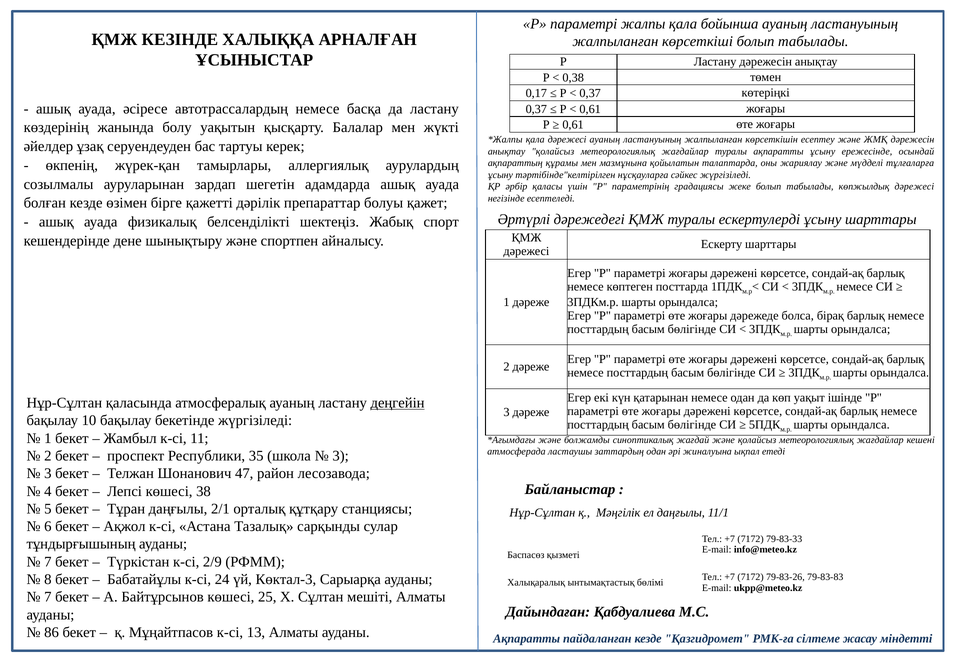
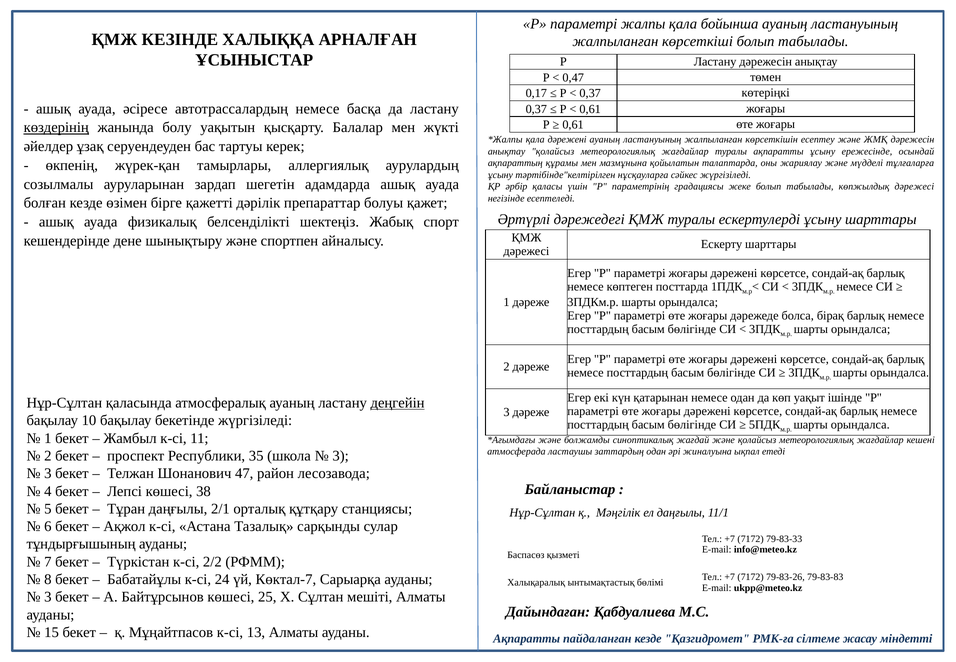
0,38: 0,38 -> 0,47 (573, 78)
көздерінің underline: none -> present (56, 128)
қала дәрежесі: дәрежесі -> дәрежені (567, 140)
2/9: 2/9 -> 2/2 (212, 562)
Көктал-3: Көктал-3 -> Көктал-7 (286, 579)
7: 7 -> 3 (48, 597)
86: 86 -> 15 (52, 632)
